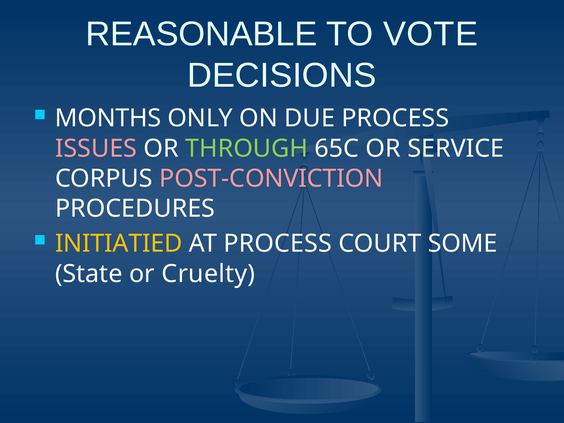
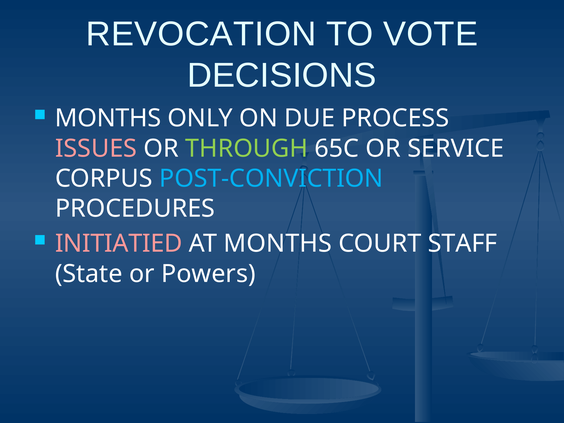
REASONABLE: REASONABLE -> REVOCATION (201, 34)
POST-CONVICTION colour: pink -> light blue (271, 178)
INITIATIED colour: yellow -> pink (119, 244)
AT PROCESS: PROCESS -> MONTHS (278, 244)
SOME: SOME -> STAFF (463, 244)
Cruelty: Cruelty -> Powers (208, 274)
